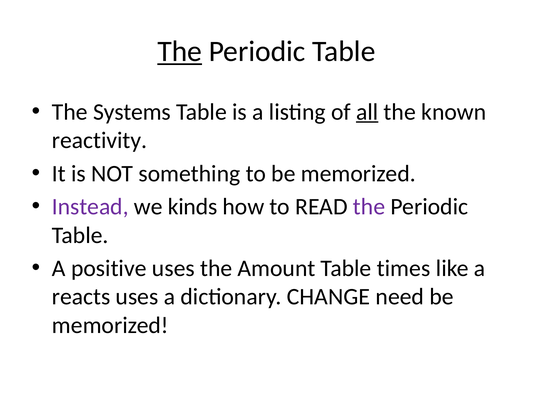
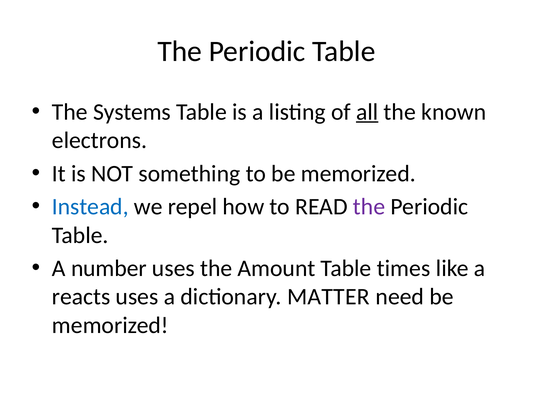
The underline: present -> none (180, 51)
reactivity: reactivity -> electrons (100, 140)
Instead colour: purple -> blue (90, 207)
kinds: kinds -> repel (192, 207)
positive: positive -> number (109, 268)
CHANGE: CHANGE -> MATTER (328, 297)
